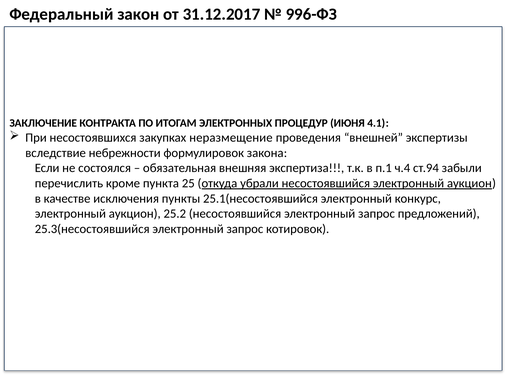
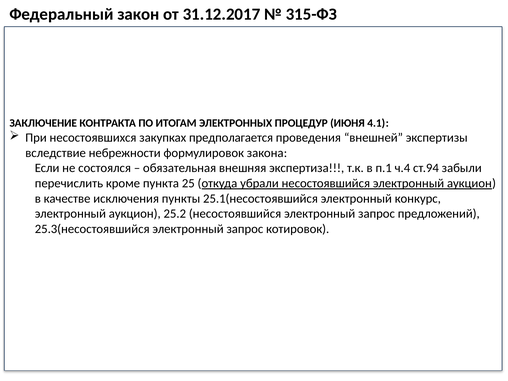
996-ФЗ: 996-ФЗ -> 315-ФЗ (311, 14)
неразмещение: неразмещение -> предполагается (231, 138)
